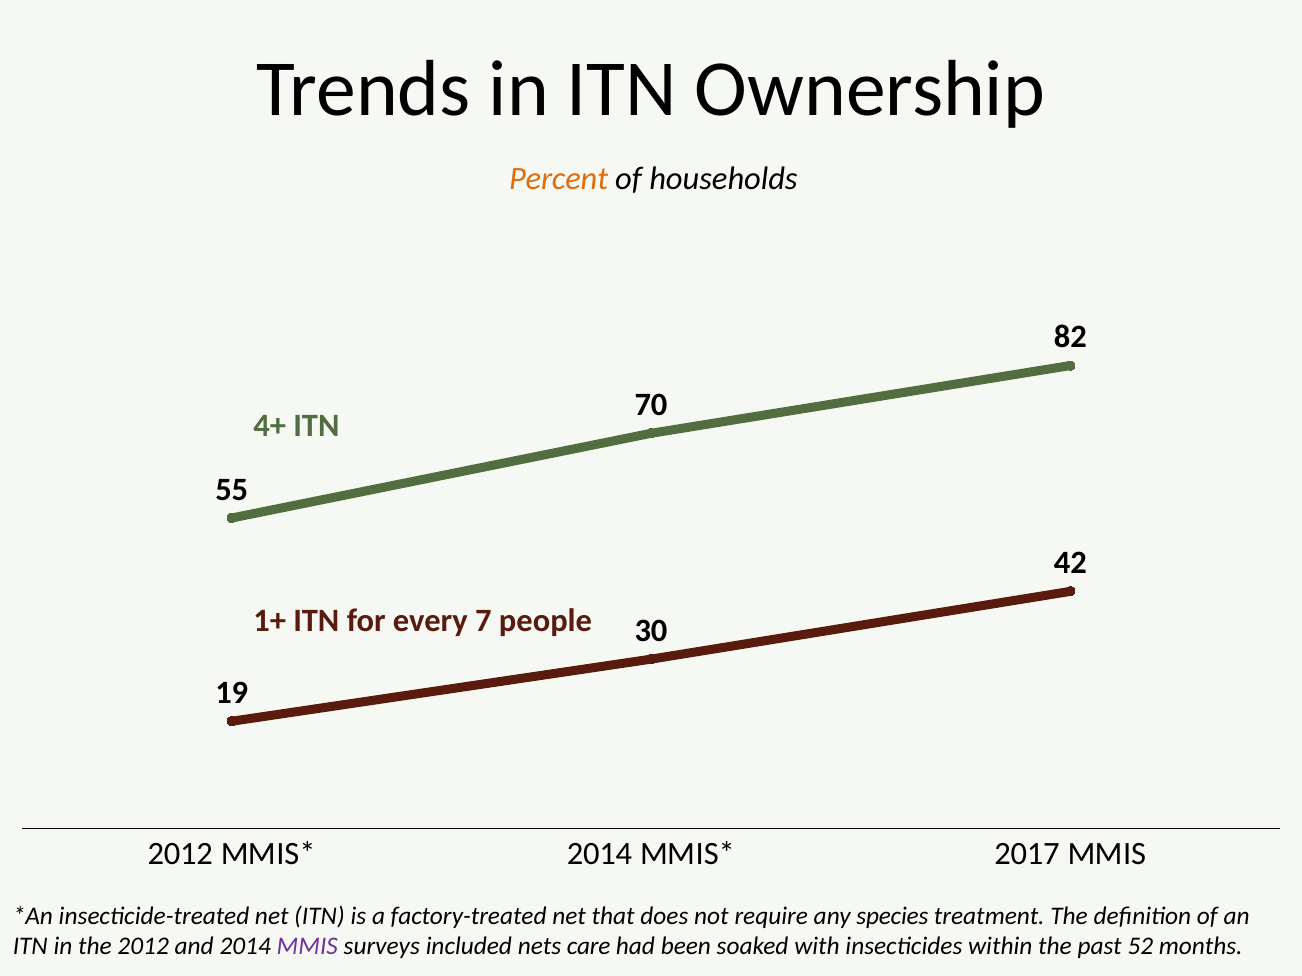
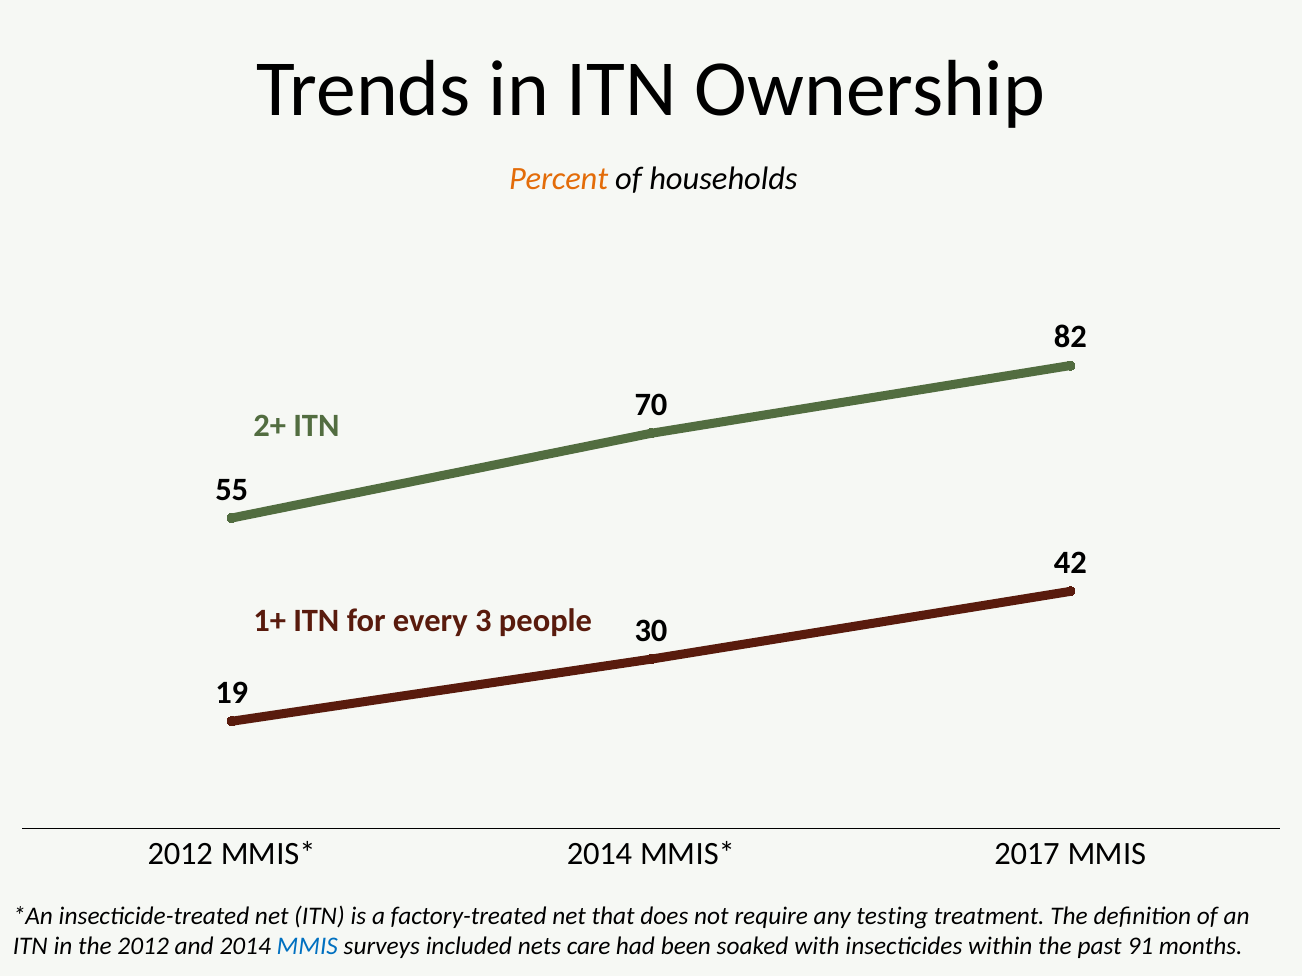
4+: 4+ -> 2+ (270, 426)
7: 7 -> 3 (483, 621)
species: species -> testing (892, 917)
MMIS colour: purple -> blue (307, 947)
52: 52 -> 91 (1140, 947)
